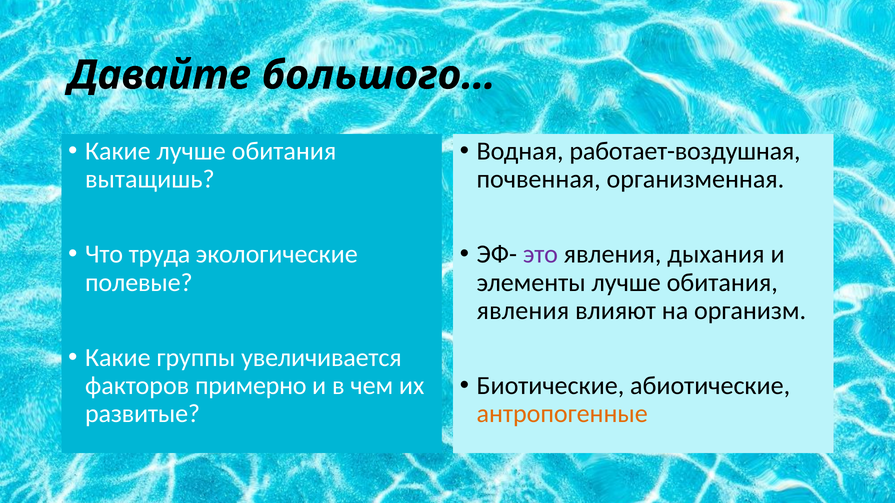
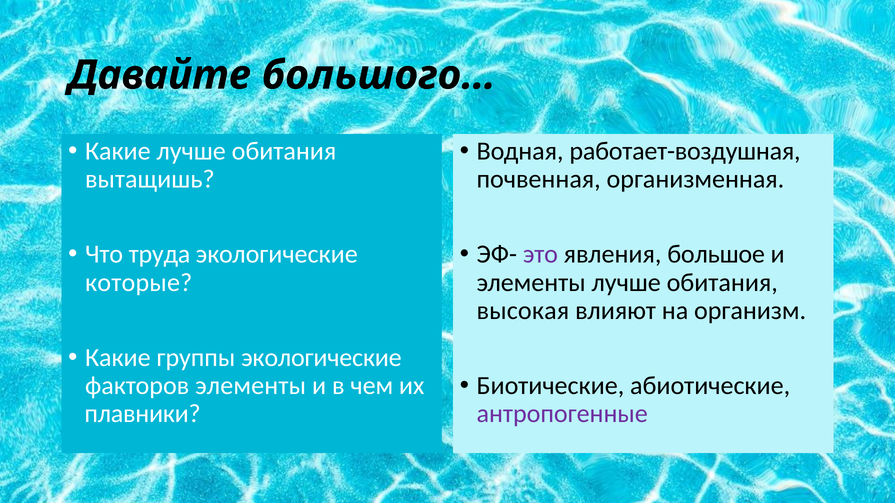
дыхания: дыхания -> большое (716, 255)
полевые: полевые -> которые (139, 283)
явления: явления -> высокая (523, 311)
группы увеличивается: увеличивается -> экологические (321, 358)
факторов примерно: примерно -> элементы (251, 386)
развитые: развитые -> плавники (143, 414)
антропогенные colour: orange -> purple (562, 414)
